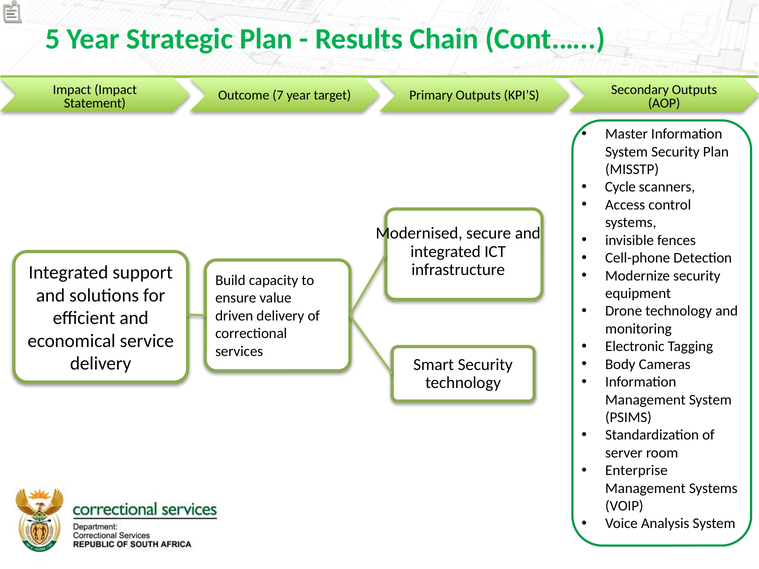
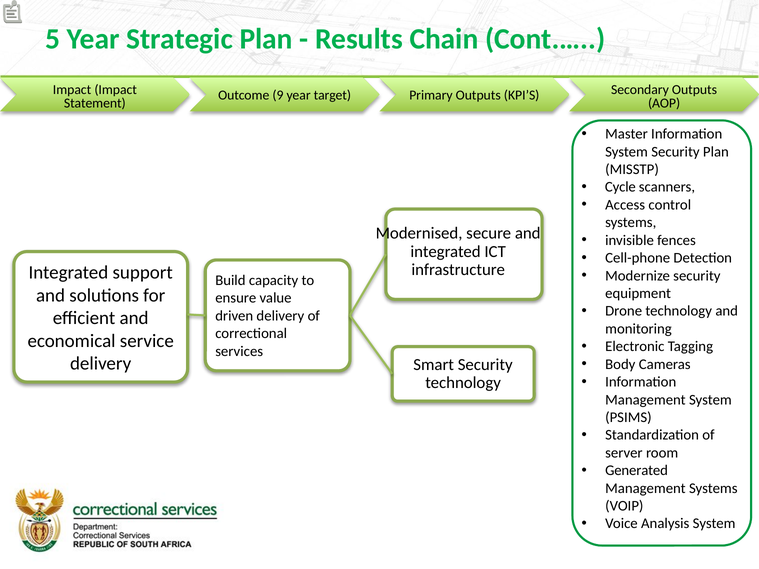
7: 7 -> 9 (278, 95)
Enterprise: Enterprise -> Generated (637, 471)
